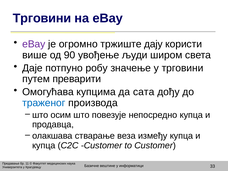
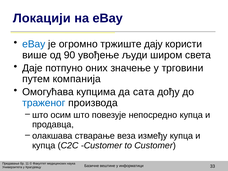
Трговини: Трговини -> Локацији (42, 18)
eBay colour: purple -> blue (34, 44)
робу: робу -> оних (97, 68)
преварити: преварити -> компанија (77, 79)
